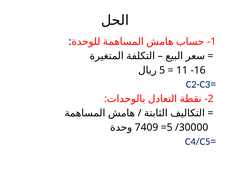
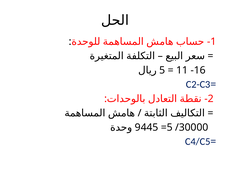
7409: 7409 -> 9445 (147, 128)
